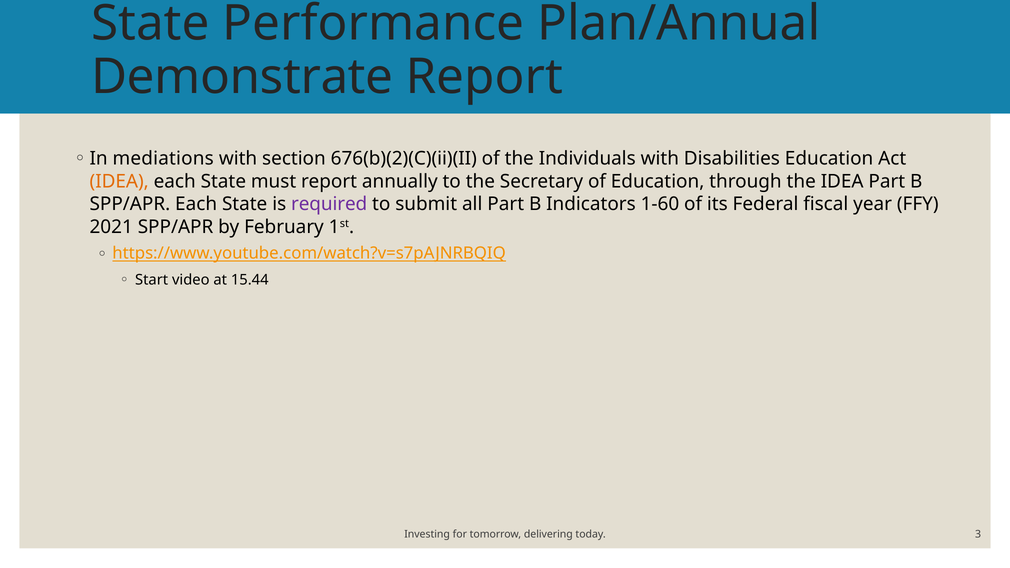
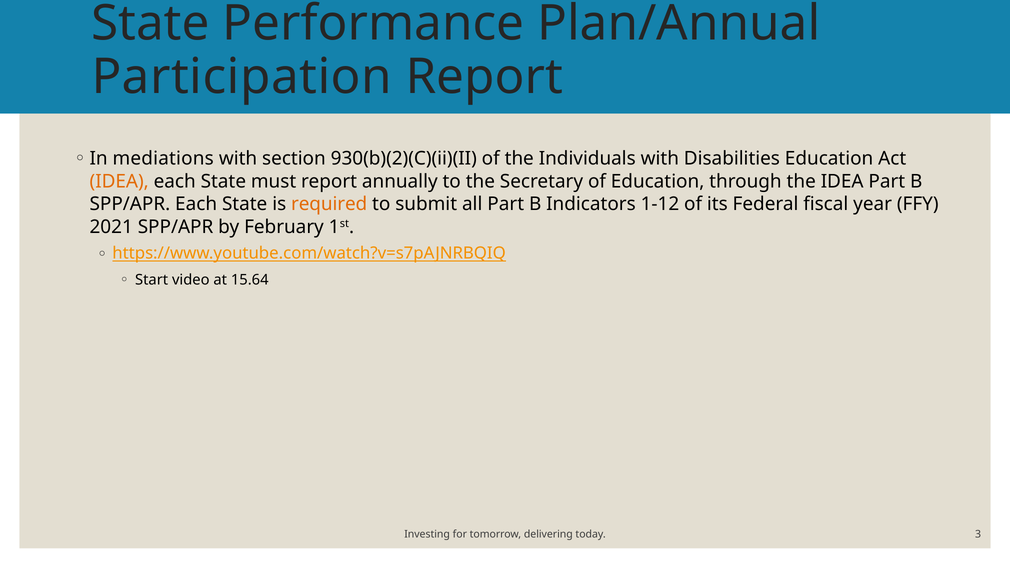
Demonstrate: Demonstrate -> Participation (242, 77)
676(b)(2)(C)(ii)(II: 676(b)(2)(C)(ii)(II -> 930(b)(2)(C)(ii)(II (404, 159)
required colour: purple -> orange (329, 204)
1-60: 1-60 -> 1-12 (660, 204)
15.44: 15.44 -> 15.64 (250, 280)
